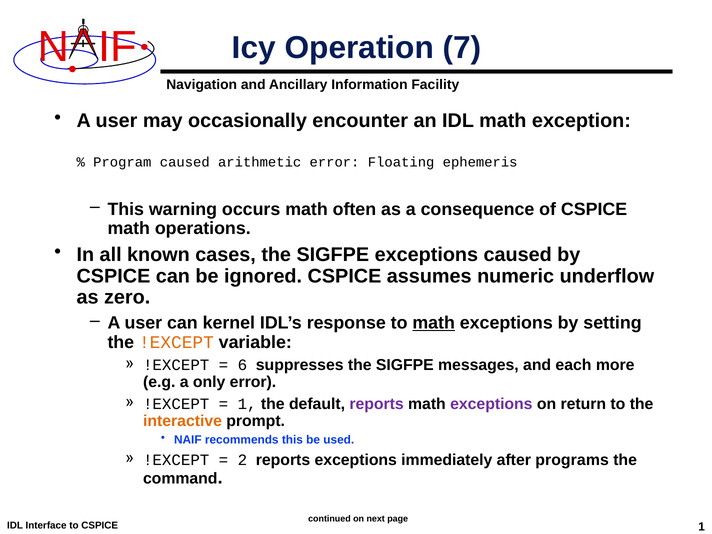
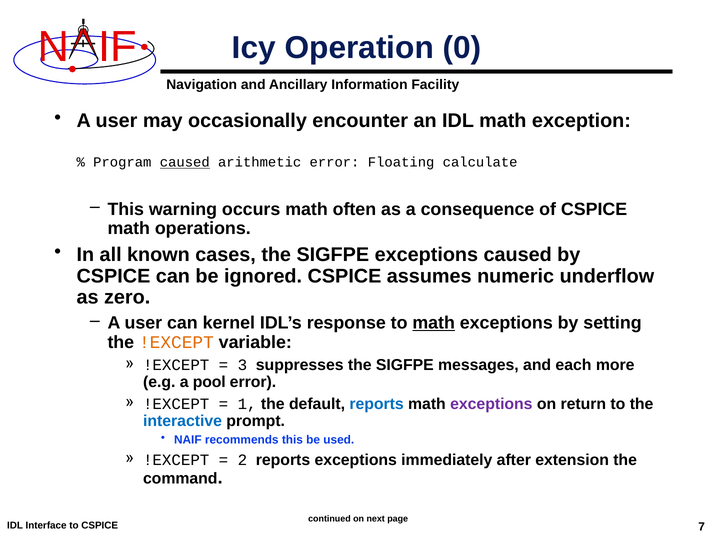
7: 7 -> 0 (462, 48)
caused underline: none -> present (185, 162)
ephemeris: ephemeris -> calculate (480, 162)
6: 6 -> 3 (242, 365)
only: only -> pool (209, 382)
reports colour: purple -> blue (377, 404)
interactive colour: orange -> blue (183, 421)
programs: programs -> extension (572, 460)
CSPICE 1: 1 -> 7 (702, 527)
